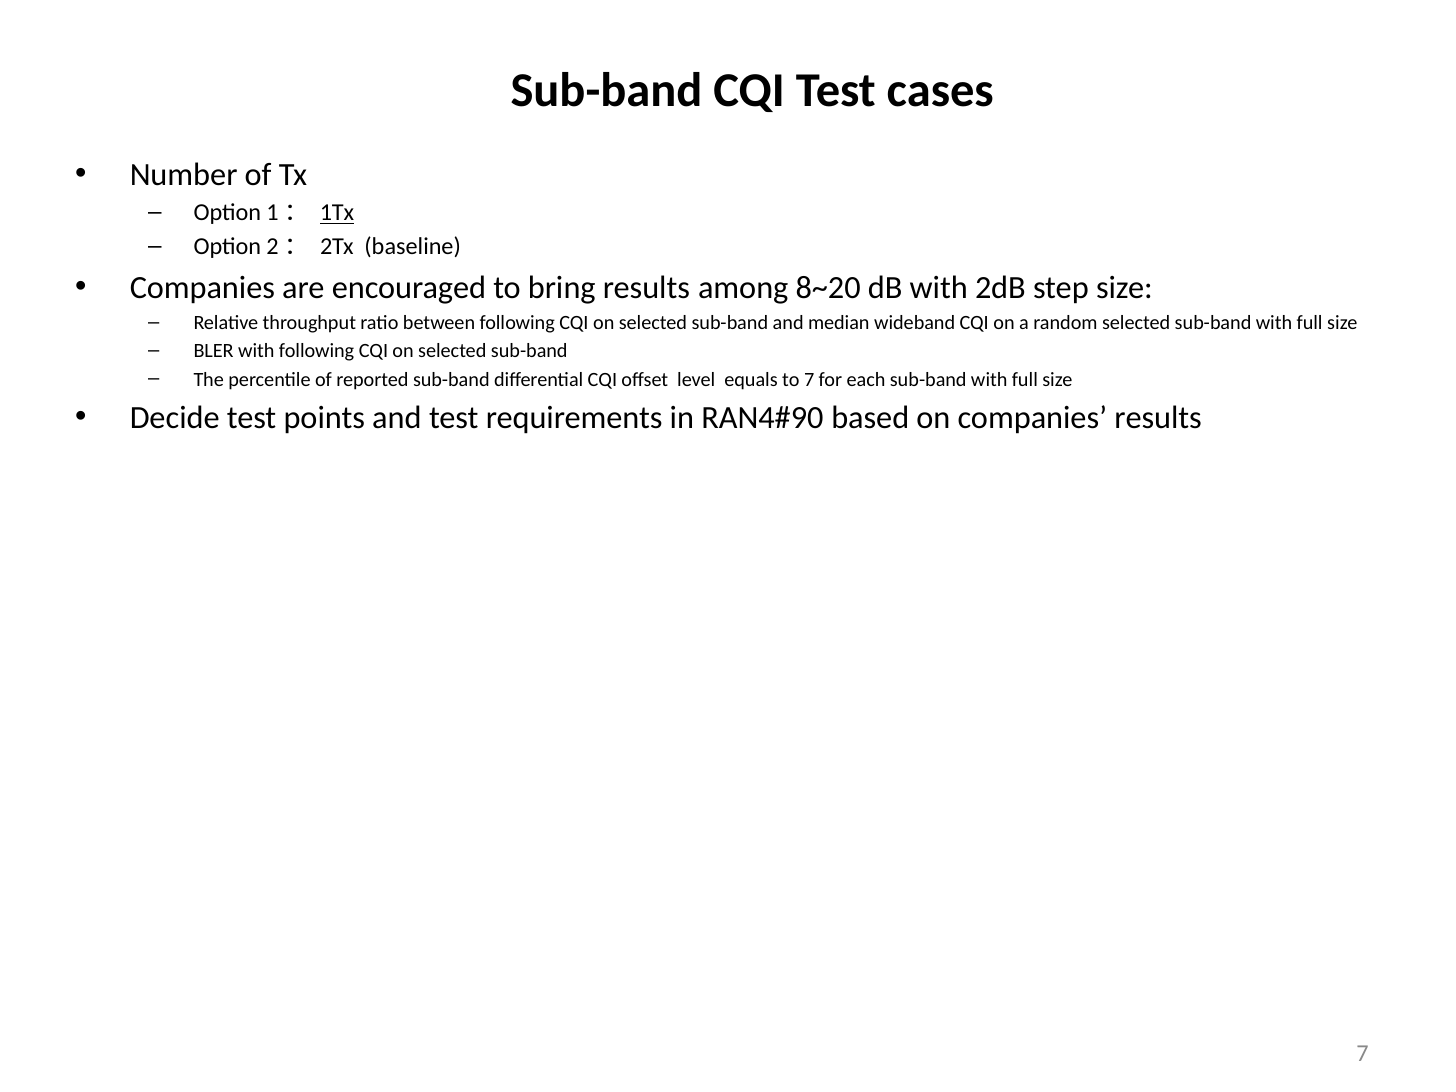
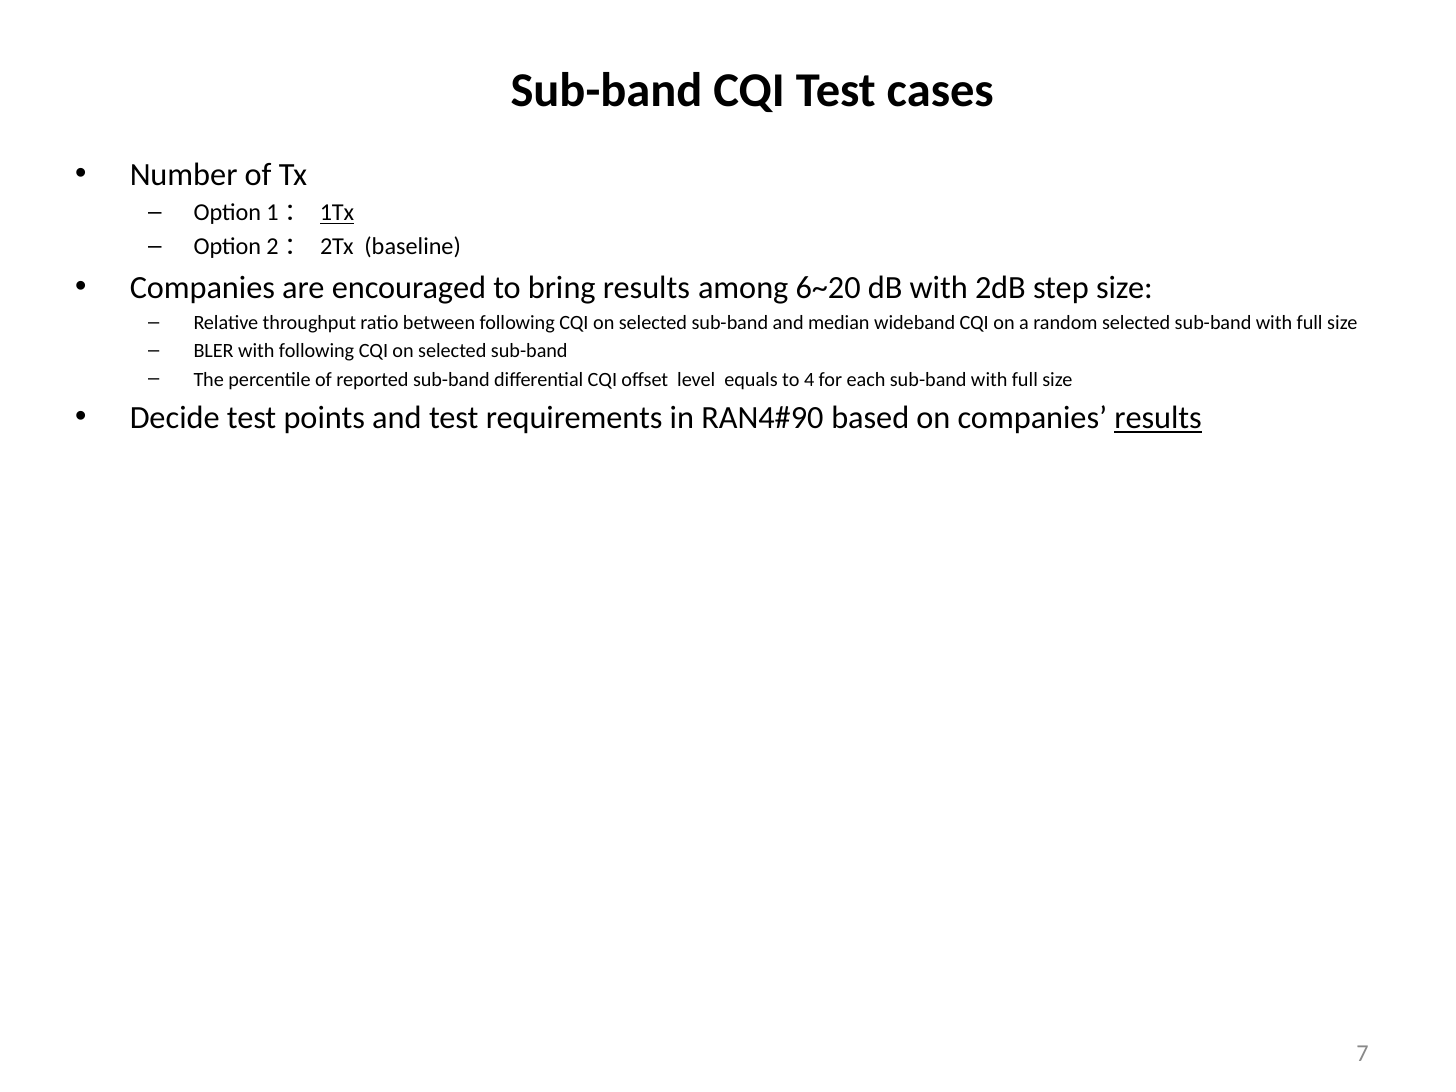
8~20: 8~20 -> 6~20 (828, 288)
to 7: 7 -> 4 (809, 379)
results underline: none -> present (1158, 418)
